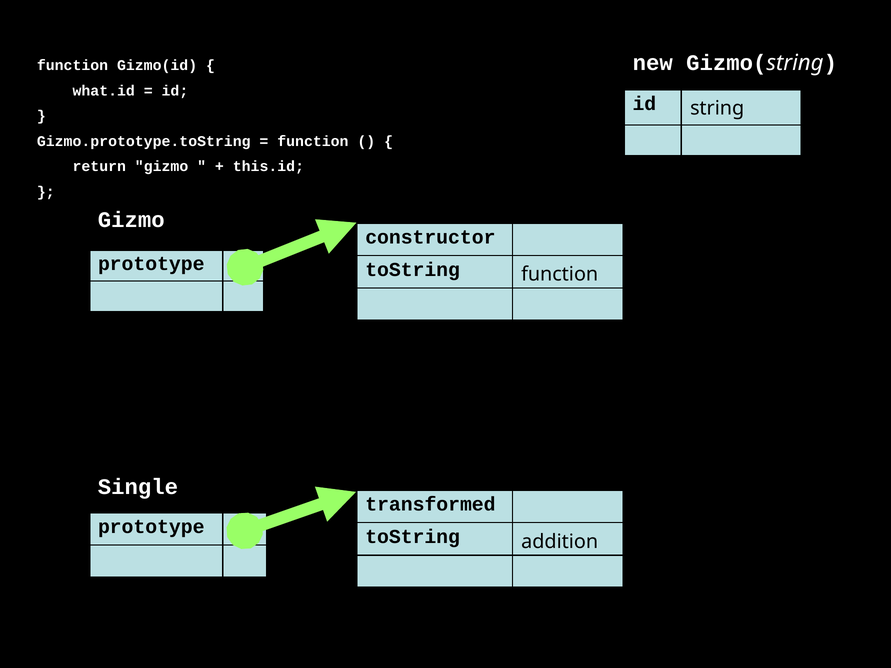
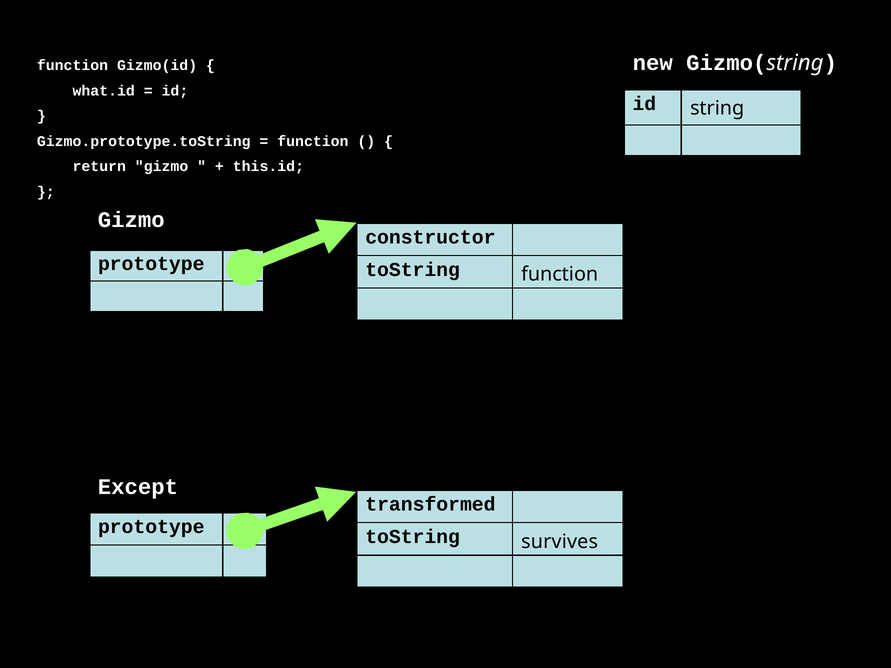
Single: Single -> Except (138, 487)
addition: addition -> survives (560, 542)
